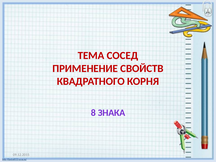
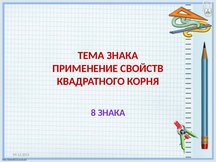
ТЕМА СОСЕД: СОСЕД -> ЗНАКА (122, 55)
